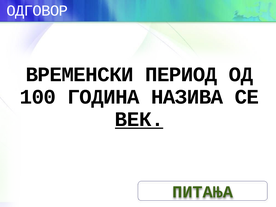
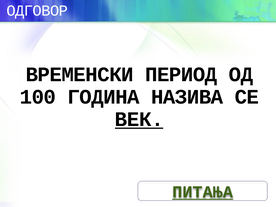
ПИТАЊА underline: none -> present (203, 192)
